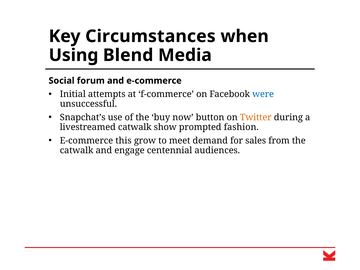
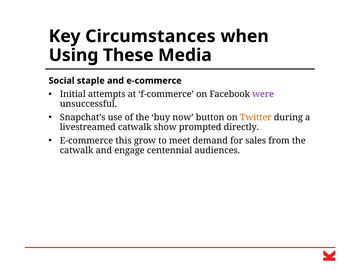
Blend: Blend -> These (128, 55)
forum: forum -> staple (91, 81)
were colour: blue -> purple (263, 94)
fashion: fashion -> directly (241, 127)
